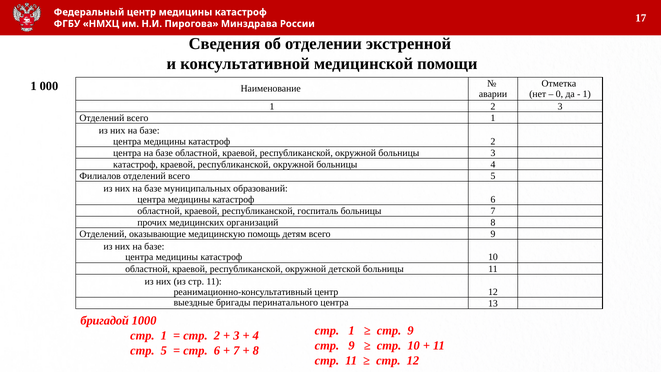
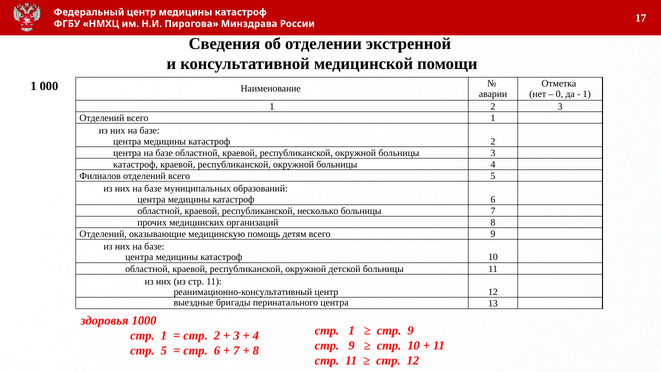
госпиталь: госпиталь -> несколько (318, 211)
бригадой: бригадой -> здоровья (105, 321)
